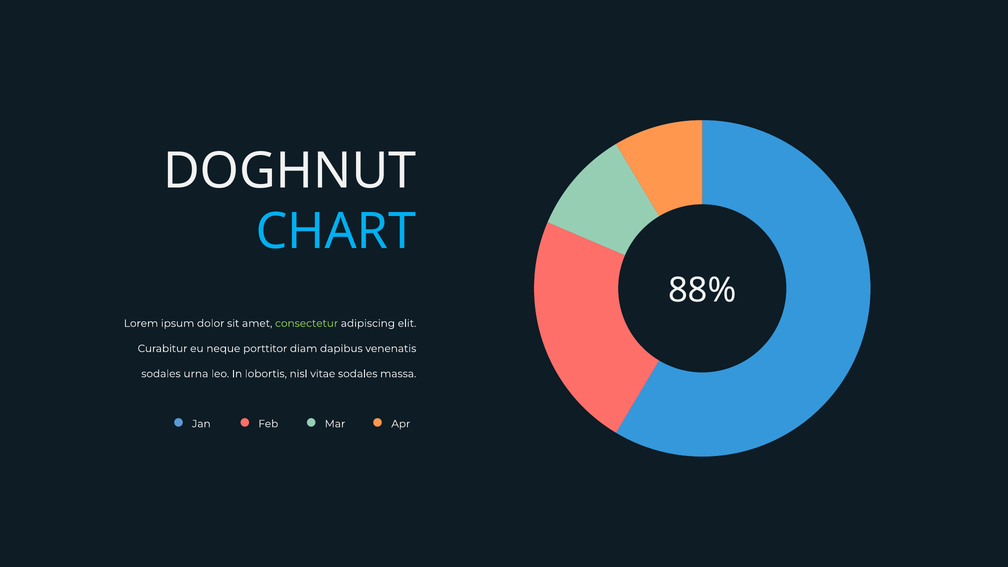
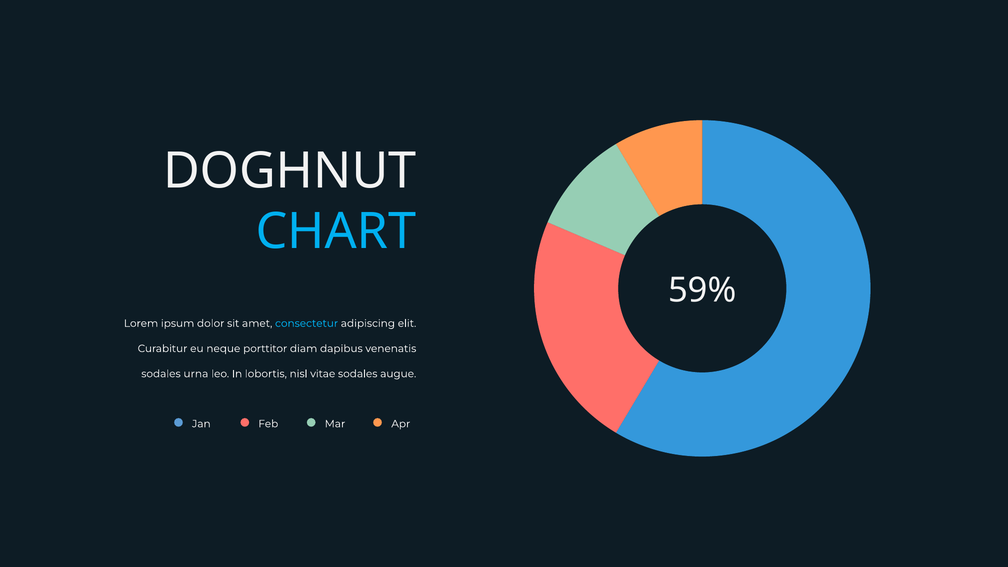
88%: 88% -> 59% (702, 291)
consectetur colour: light green -> light blue (307, 323)
massa: massa -> augue (398, 374)
